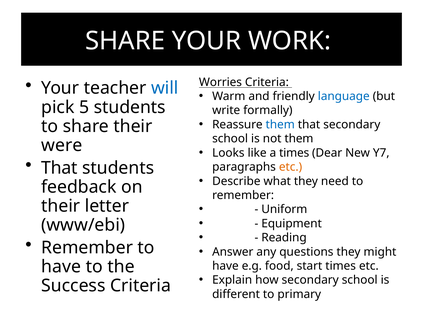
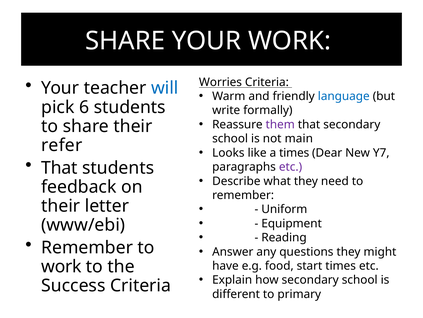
5: 5 -> 6 (84, 107)
them colour: blue -> purple (280, 124)
not them: them -> main (299, 138)
were: were -> refer (62, 145)
etc colour: orange -> purple (291, 167)
have: have -> work (61, 266)
